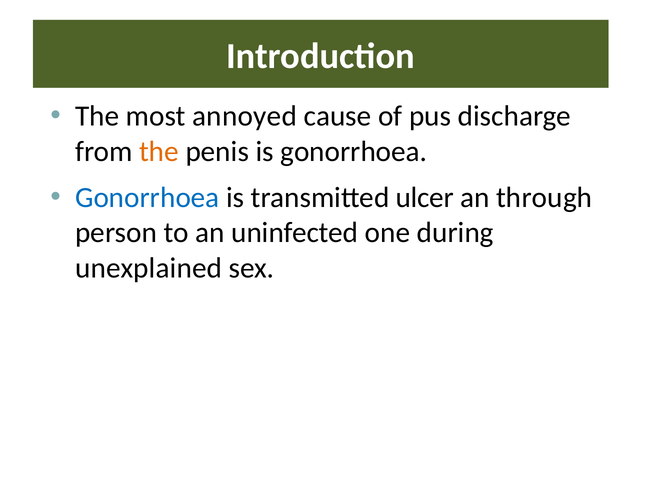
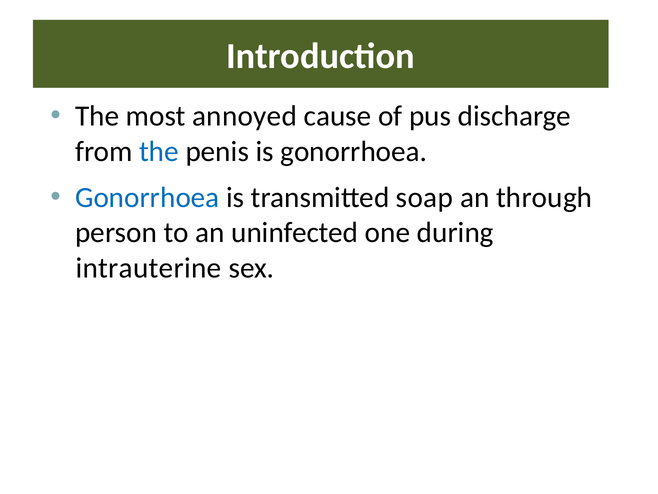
the colour: orange -> blue (159, 151)
ulcer: ulcer -> soap (424, 197)
unexplained: unexplained -> intrauterine (148, 268)
